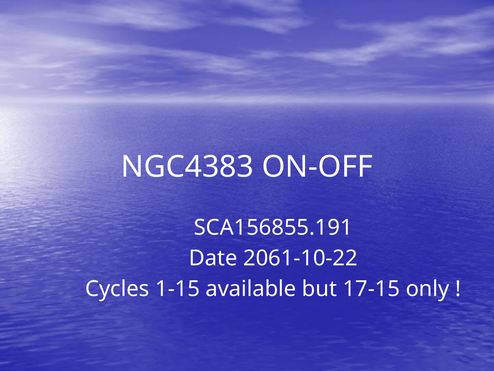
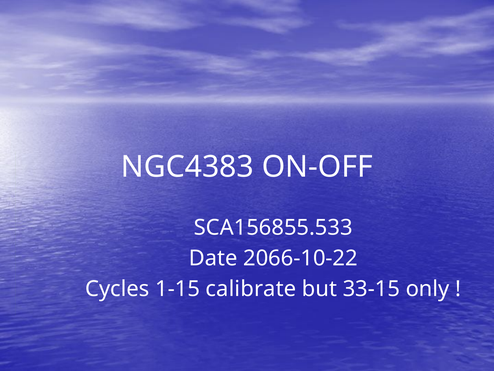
SCA156855.191: SCA156855.191 -> SCA156855.533 (273, 227)
2061-10-22: 2061-10-22 -> 2066-10-22 (300, 258)
available: available -> calibrate (251, 289)
17-15: 17-15 -> 33-15 (371, 289)
